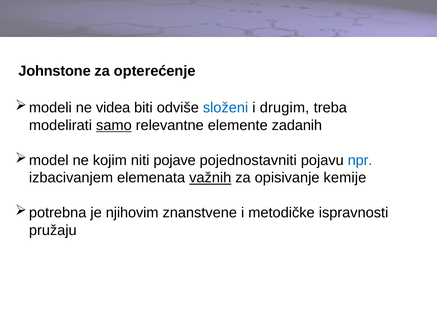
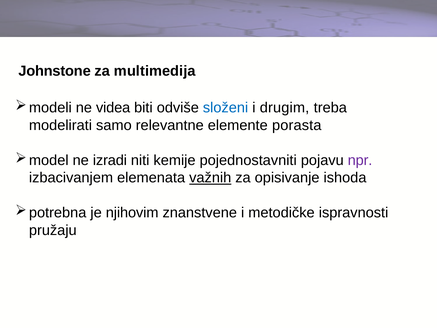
opterećenje: opterećenje -> multimedija (155, 71)
samo underline: present -> none (114, 125)
zadanih: zadanih -> porasta (297, 125)
kojim: kojim -> izradi (110, 160)
pojave: pojave -> kemije (175, 160)
npr colour: blue -> purple (360, 160)
kemije: kemije -> ishoda (345, 178)
